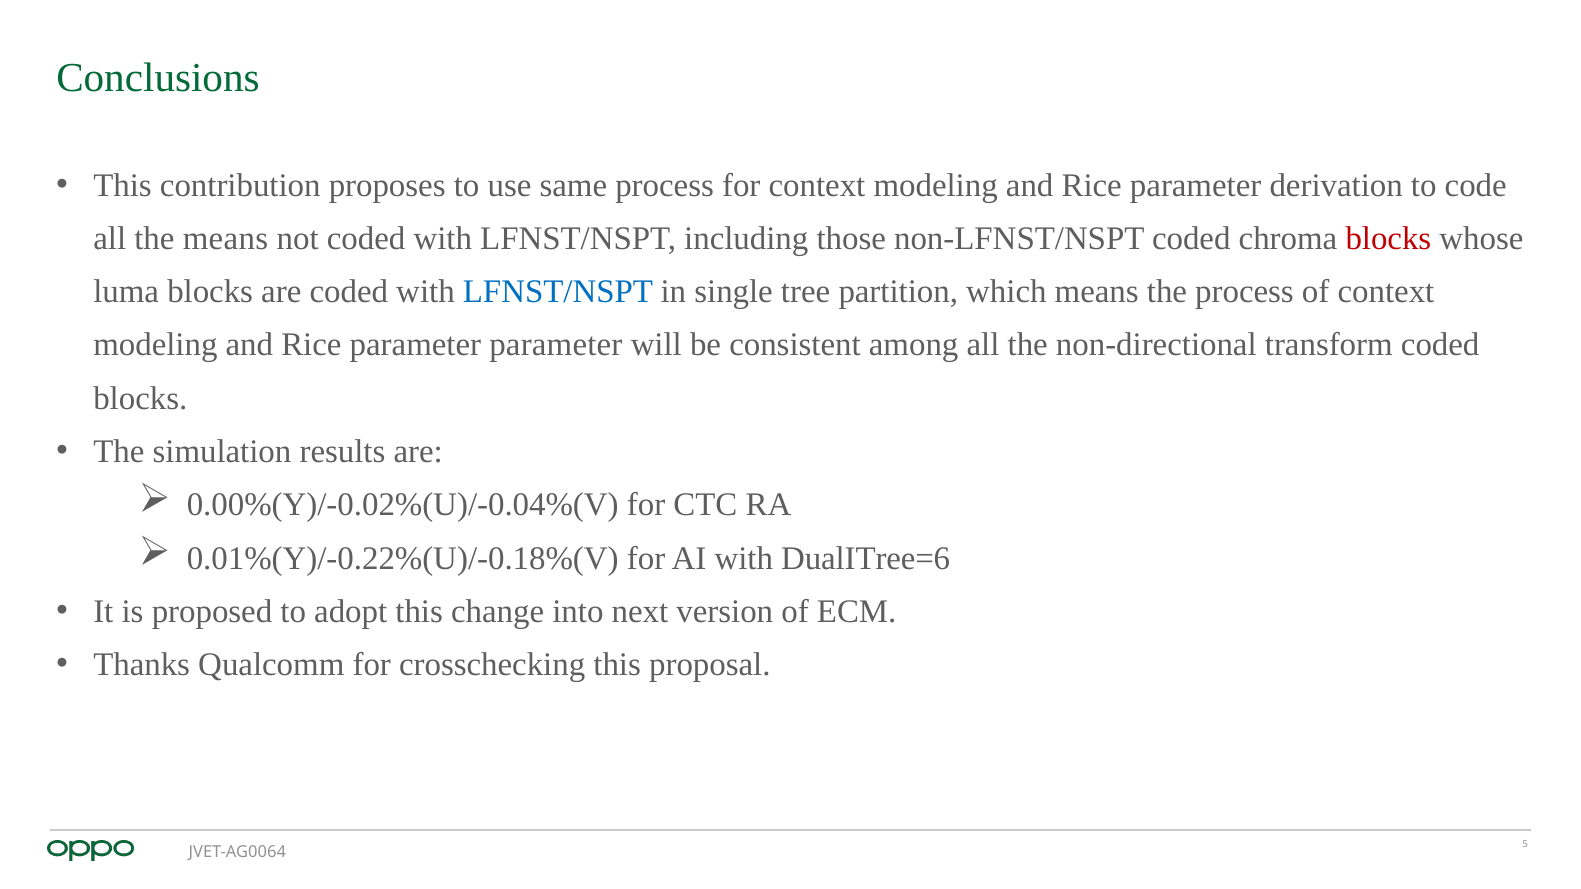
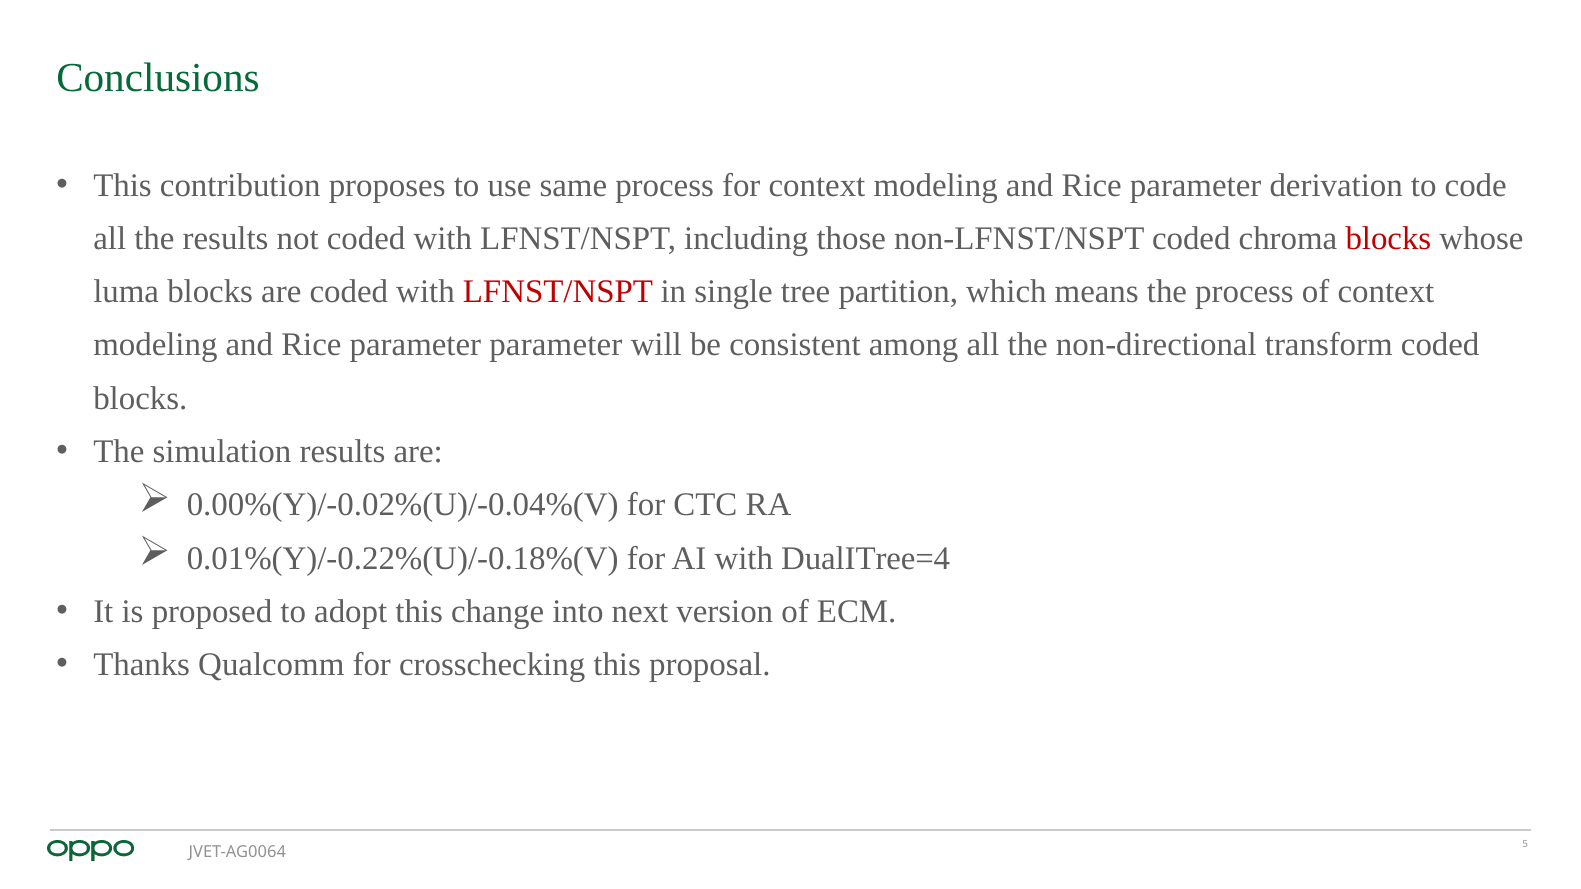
the means: means -> results (226, 239)
LFNST/NSPT colour: blue -> red (558, 292)
DualITree=6: DualITree=6 -> DualITree=4 (866, 559)
